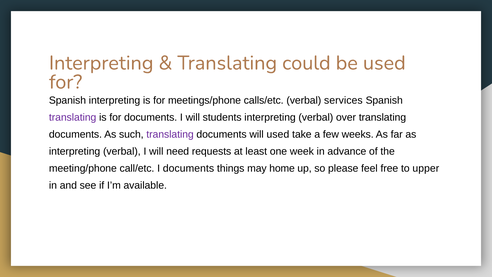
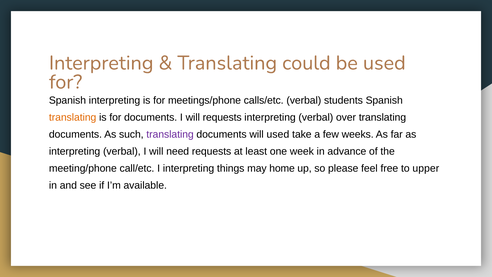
services: services -> students (343, 100)
translating colour: purple -> orange (73, 117)
will students: students -> requests (222, 117)
I documents: documents -> interpreting (189, 168)
